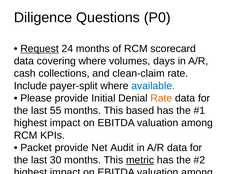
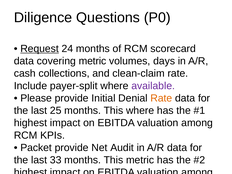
covering where: where -> metric (92, 61)
available colour: blue -> purple (153, 86)
55: 55 -> 25 (56, 111)
This based: based -> where (140, 111)
30: 30 -> 33 (56, 160)
metric underline: present -> none (140, 160)
